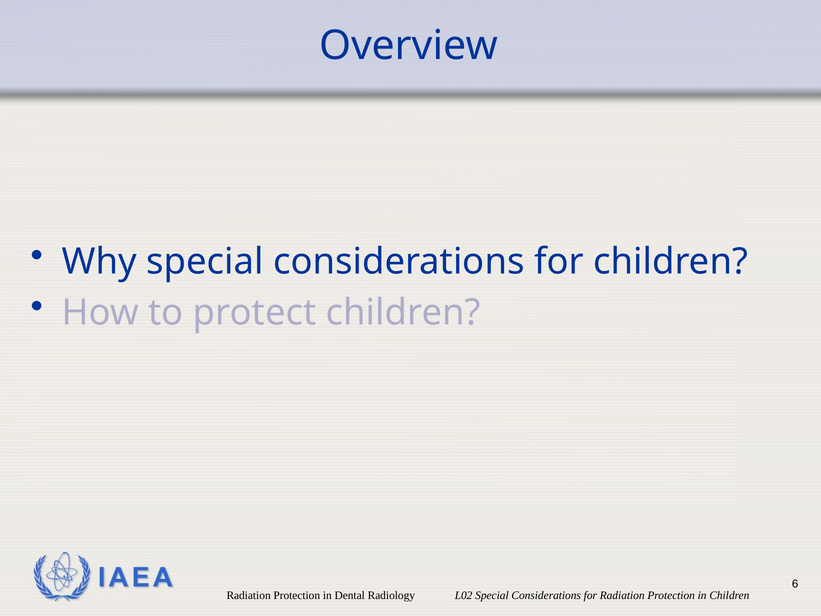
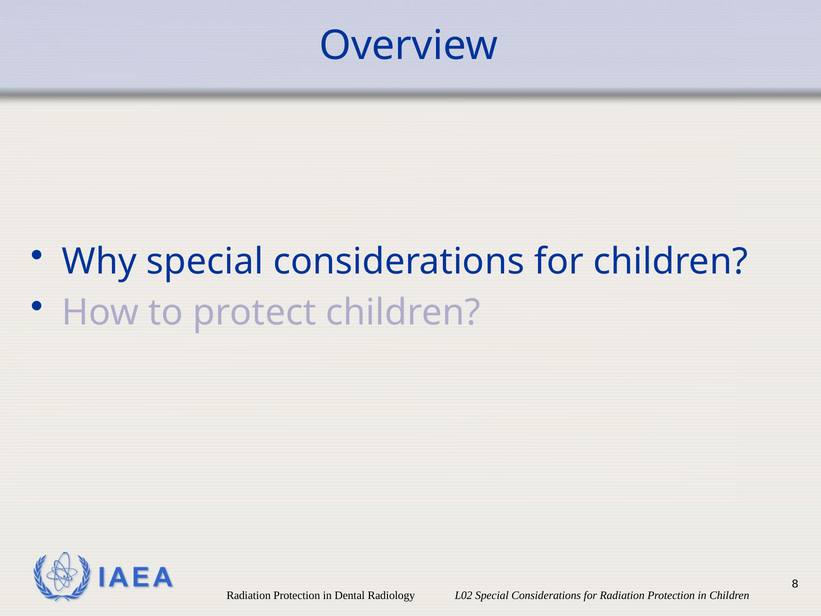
6: 6 -> 8 (795, 584)
